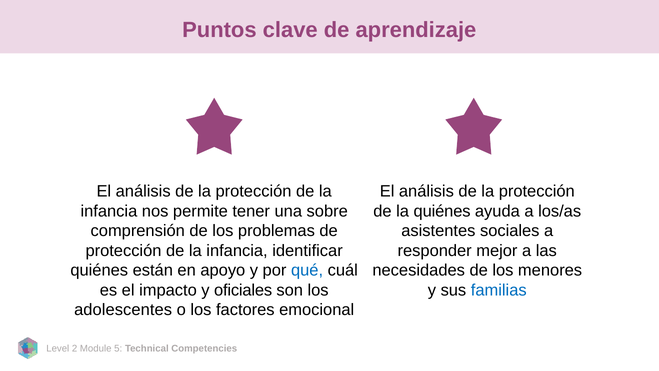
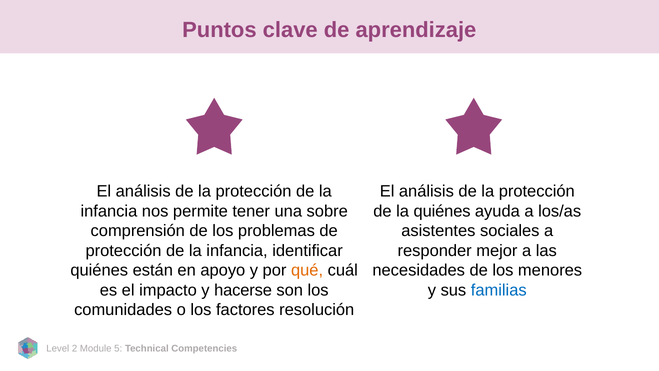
qué colour: blue -> orange (307, 270)
oficiales: oficiales -> hacerse (243, 290)
adolescentes: adolescentes -> comunidades (123, 310)
emocional: emocional -> resolución (317, 310)
